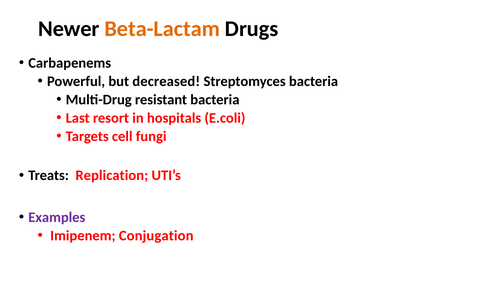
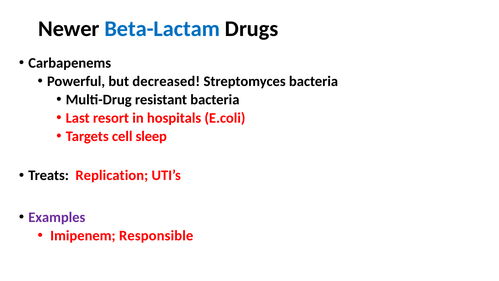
Beta-Lactam colour: orange -> blue (162, 29)
fungi: fungi -> sleep (151, 136)
Conjugation: Conjugation -> Responsible (156, 235)
